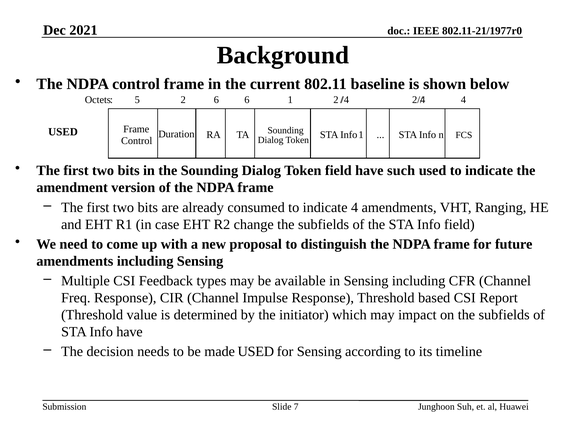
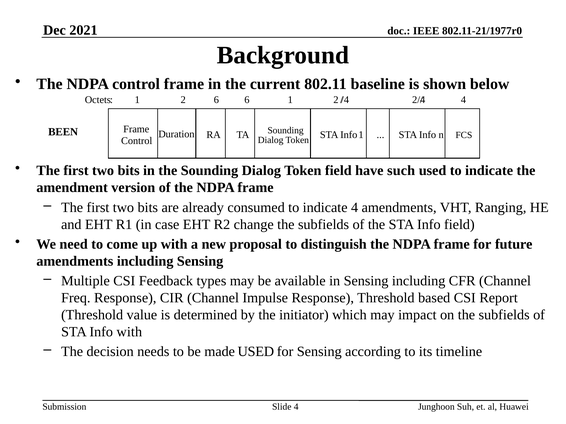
Octets 5: 5 -> 1 (137, 100)
USED: USED -> BEEN (63, 132)
Info have: have -> with (129, 332)
Slide 7: 7 -> 4 (296, 407)
